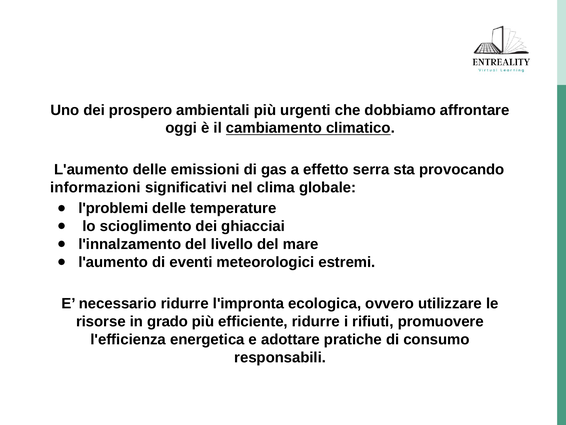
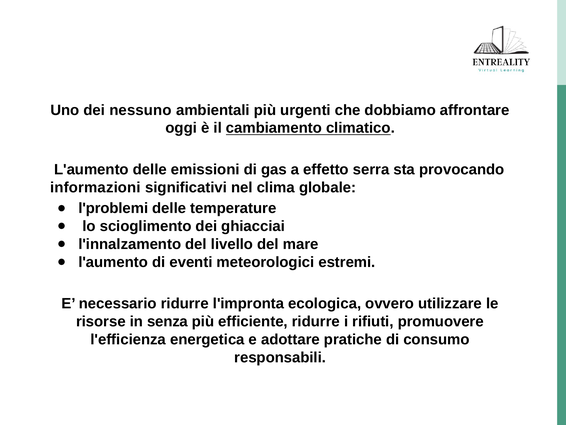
prospero: prospero -> nessuno (140, 110)
grado: grado -> senza (168, 321)
